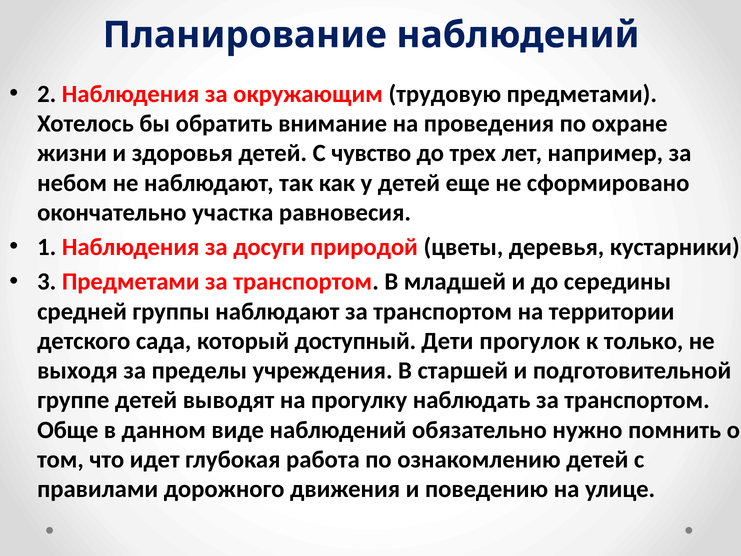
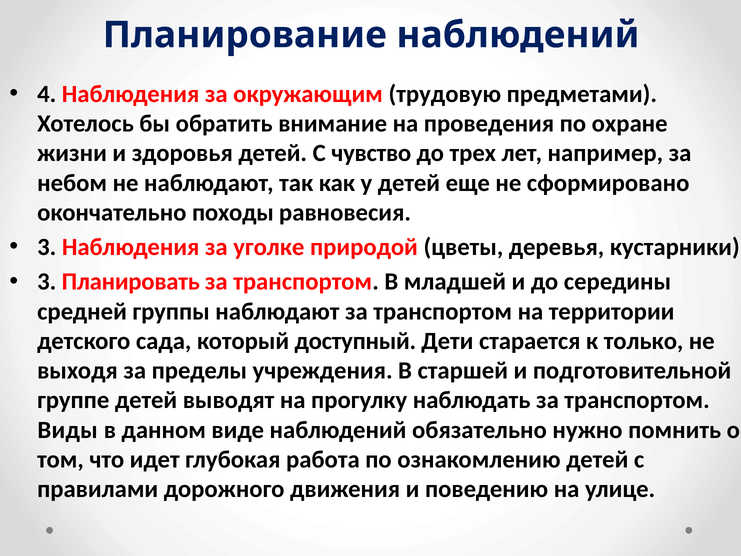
2: 2 -> 4 (47, 94)
участка: участка -> походы (233, 212)
1: 1 -> 3 (47, 247)
досуги: досуги -> уголке (269, 247)
3 Предметами: Предметами -> Планировать (131, 282)
прогулок: прогулок -> старается (530, 341)
Обще: Обще -> Виды (68, 430)
